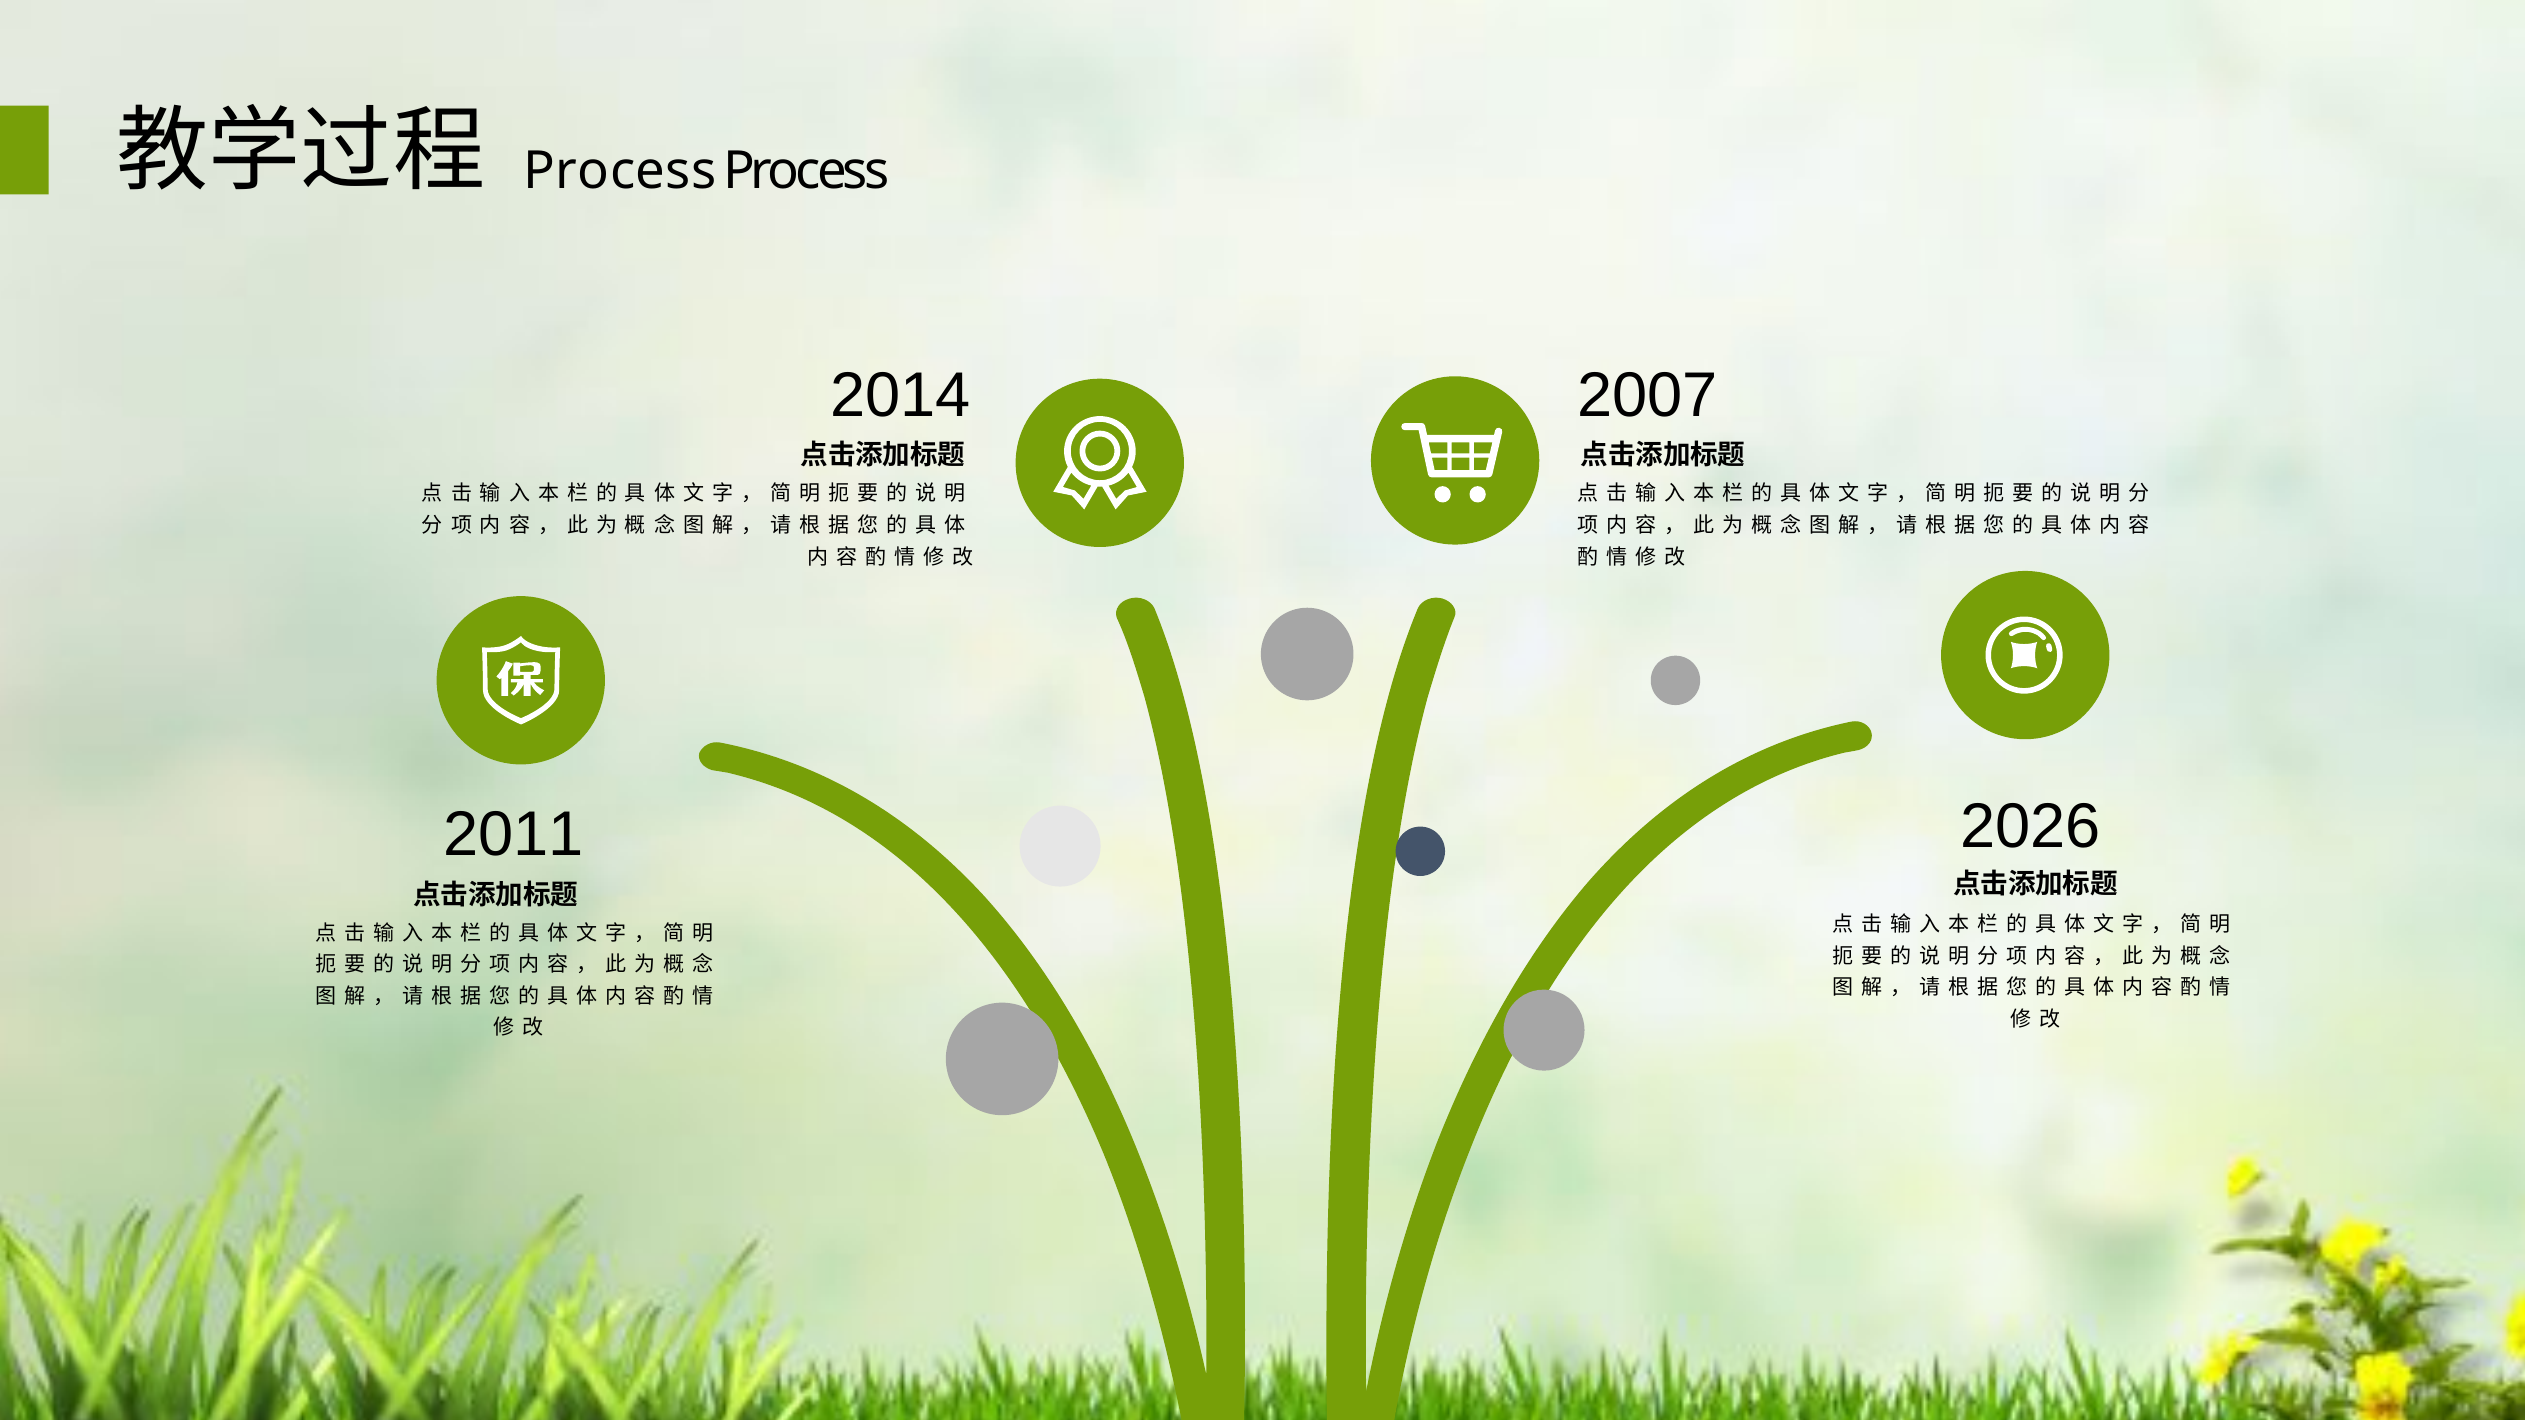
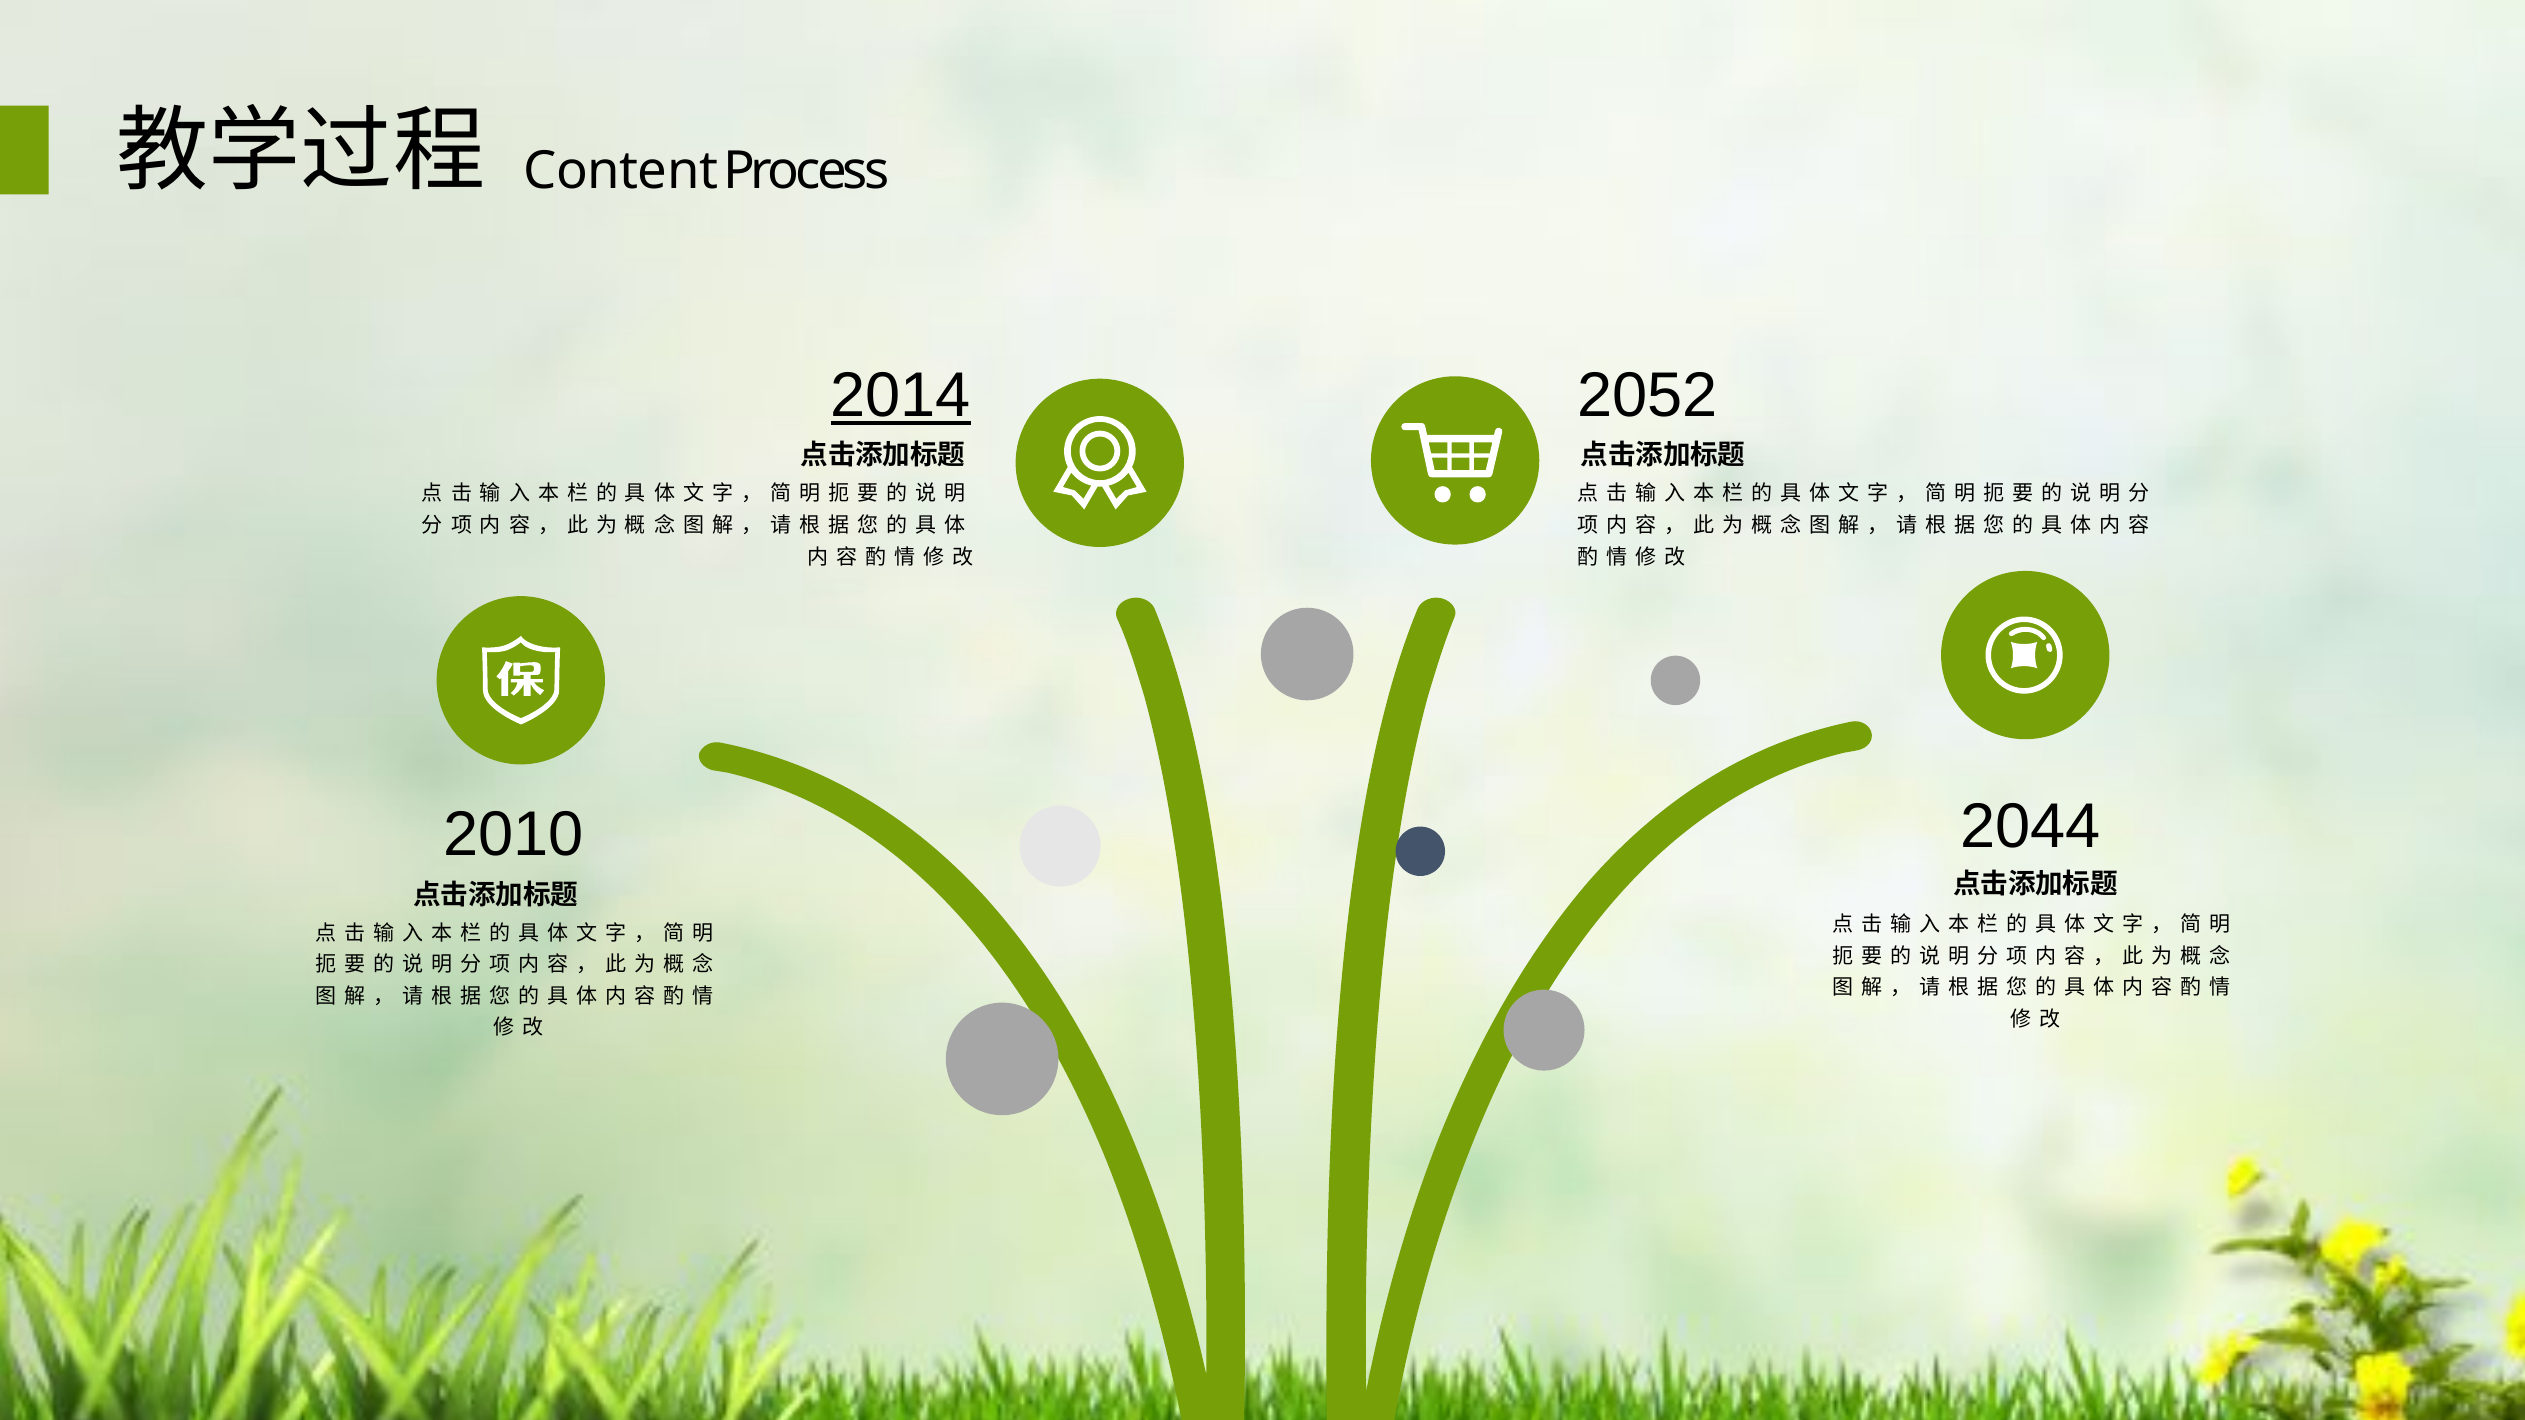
Process: Process -> Content (621, 171)
2014 underline: none -> present (901, 396)
2007: 2007 -> 2052 (1647, 396)
2026: 2026 -> 2044 (2030, 827)
2011: 2011 -> 2010 (513, 835)
